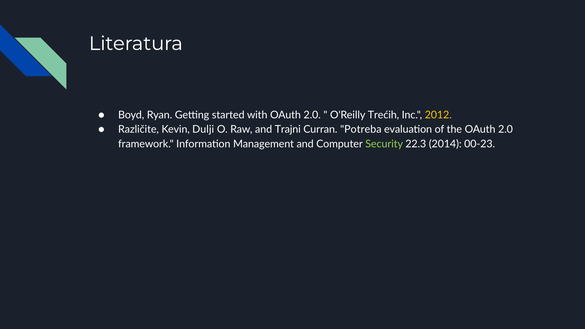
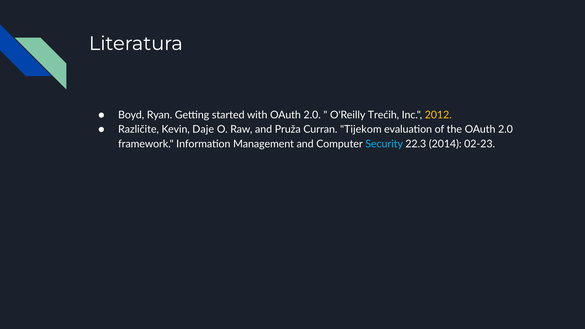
Dulji: Dulji -> Daje (203, 130)
Trajni: Trajni -> Pruža (288, 130)
Potreba: Potreba -> Tijekom (361, 130)
Security colour: light green -> light blue (384, 144)
00-23: 00-23 -> 02-23 (480, 144)
